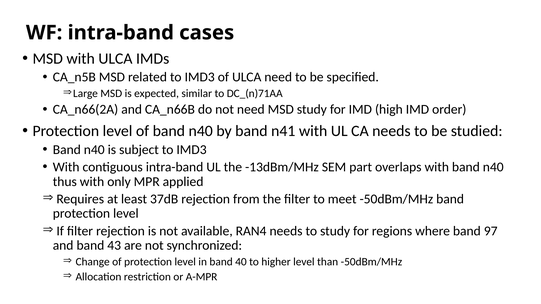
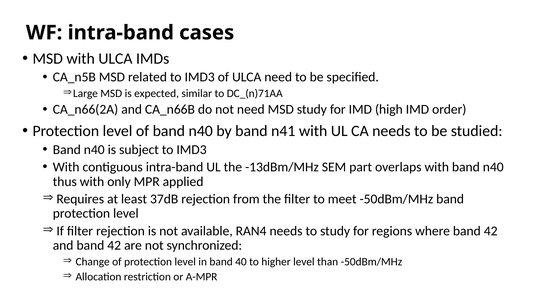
where band 97: 97 -> 42 (491, 231)
and band 43: 43 -> 42 (114, 246)
